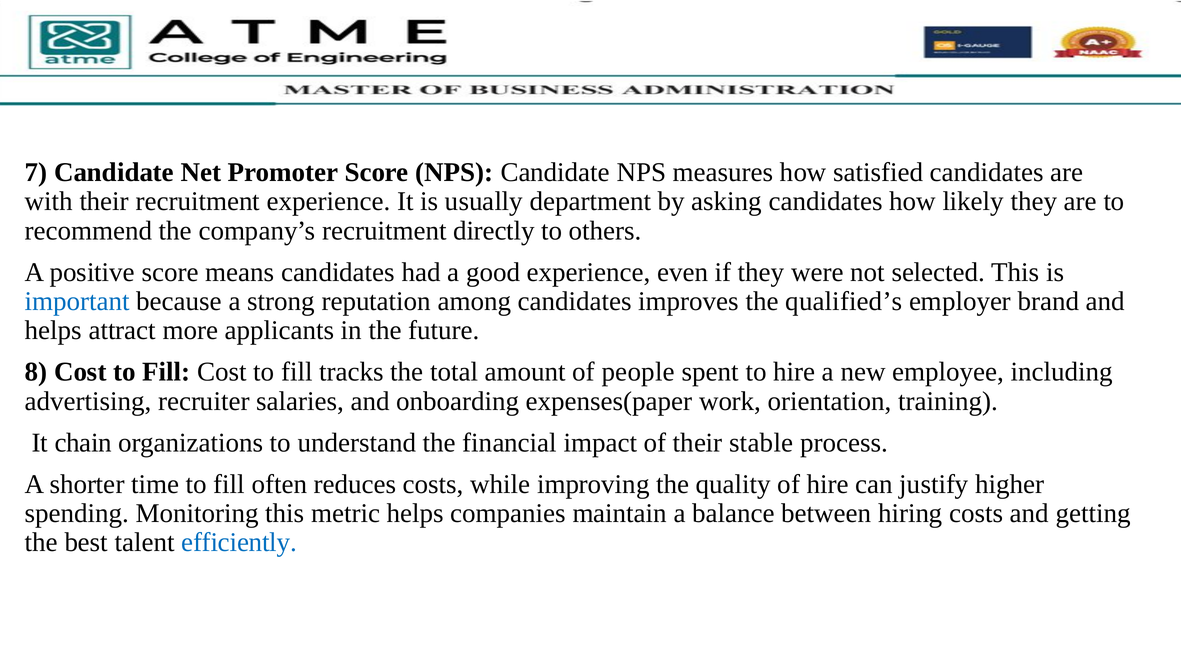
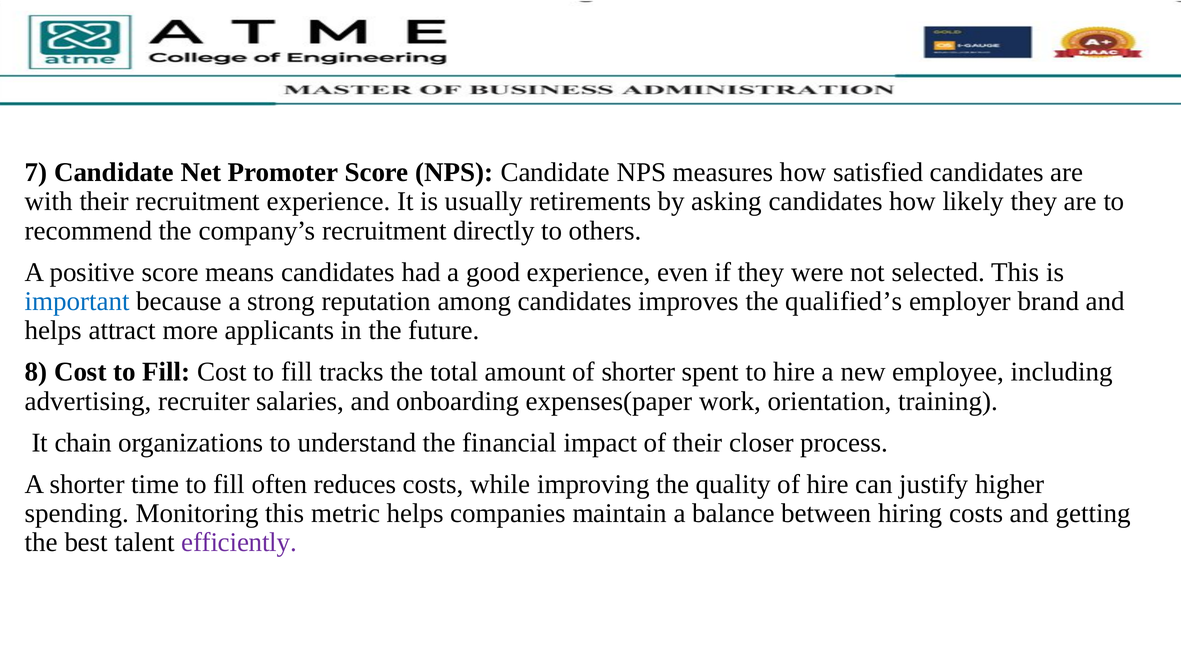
department: department -> retirements (590, 202)
of people: people -> shorter (639, 372)
stable: stable -> closer (761, 443)
efficiently colour: blue -> purple (239, 543)
